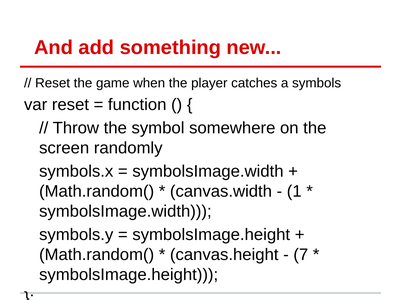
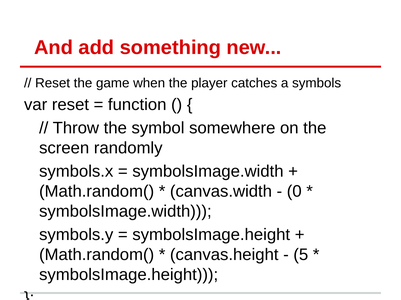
1: 1 -> 0 (294, 192)
7: 7 -> 5 (301, 255)
